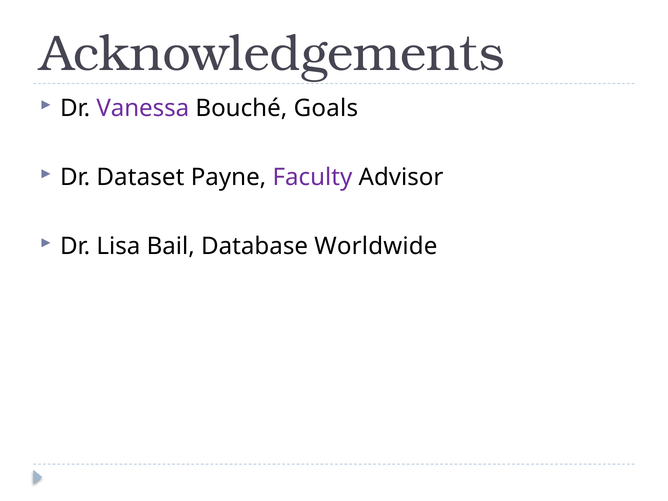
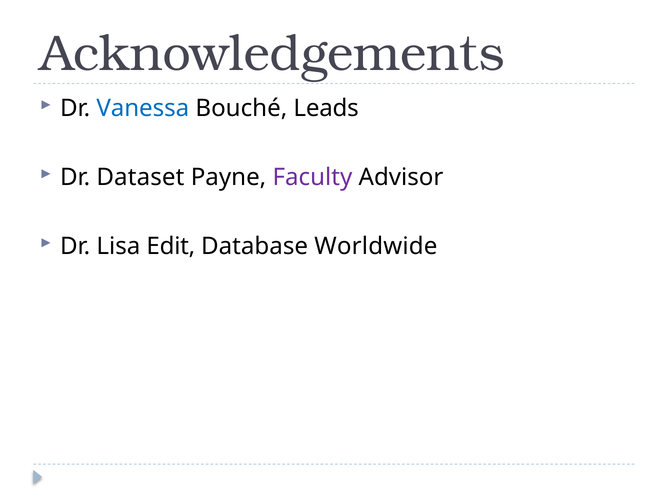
Vanessa colour: purple -> blue (143, 109)
Goals: Goals -> Leads (326, 109)
Bail: Bail -> Edit (171, 247)
